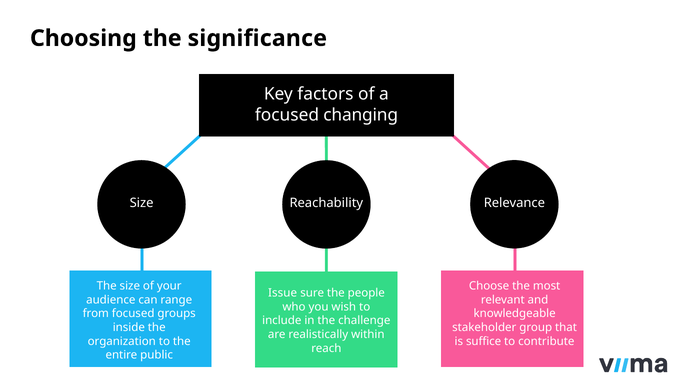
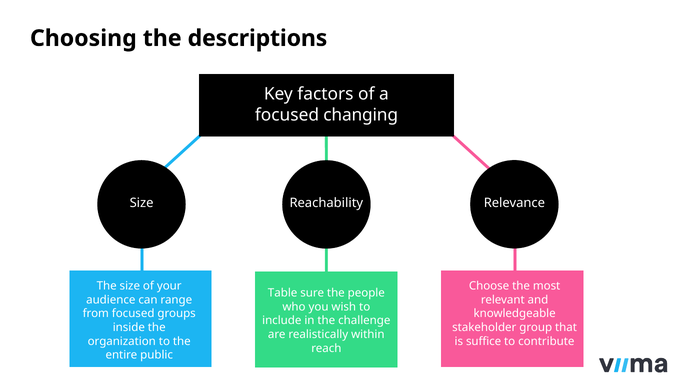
significance: significance -> descriptions (257, 38)
Issue: Issue -> Table (283, 293)
